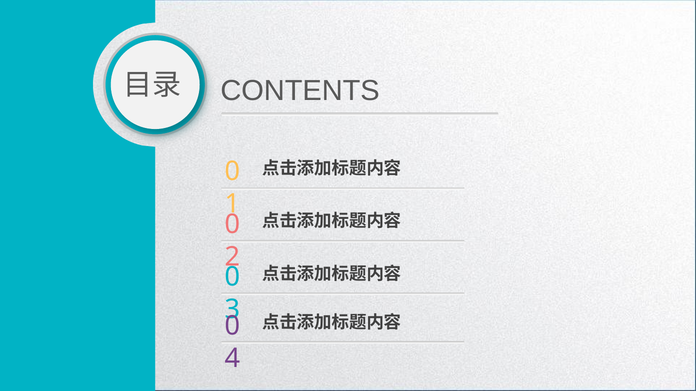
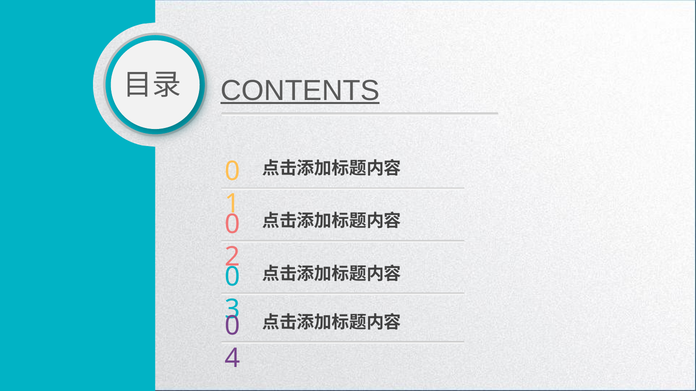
CONTENTS underline: none -> present (300, 91)
